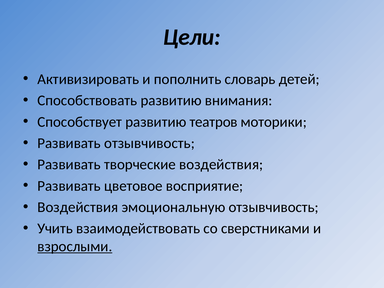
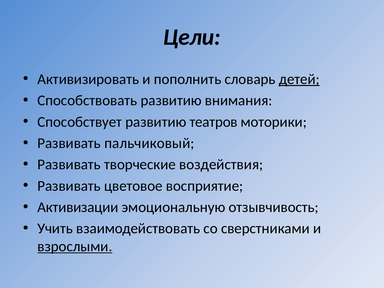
детей underline: none -> present (299, 79)
Развивать отзывчивость: отзывчивость -> пальчиковый (149, 143)
Воздействия: Воздействия -> Активизации (78, 207)
